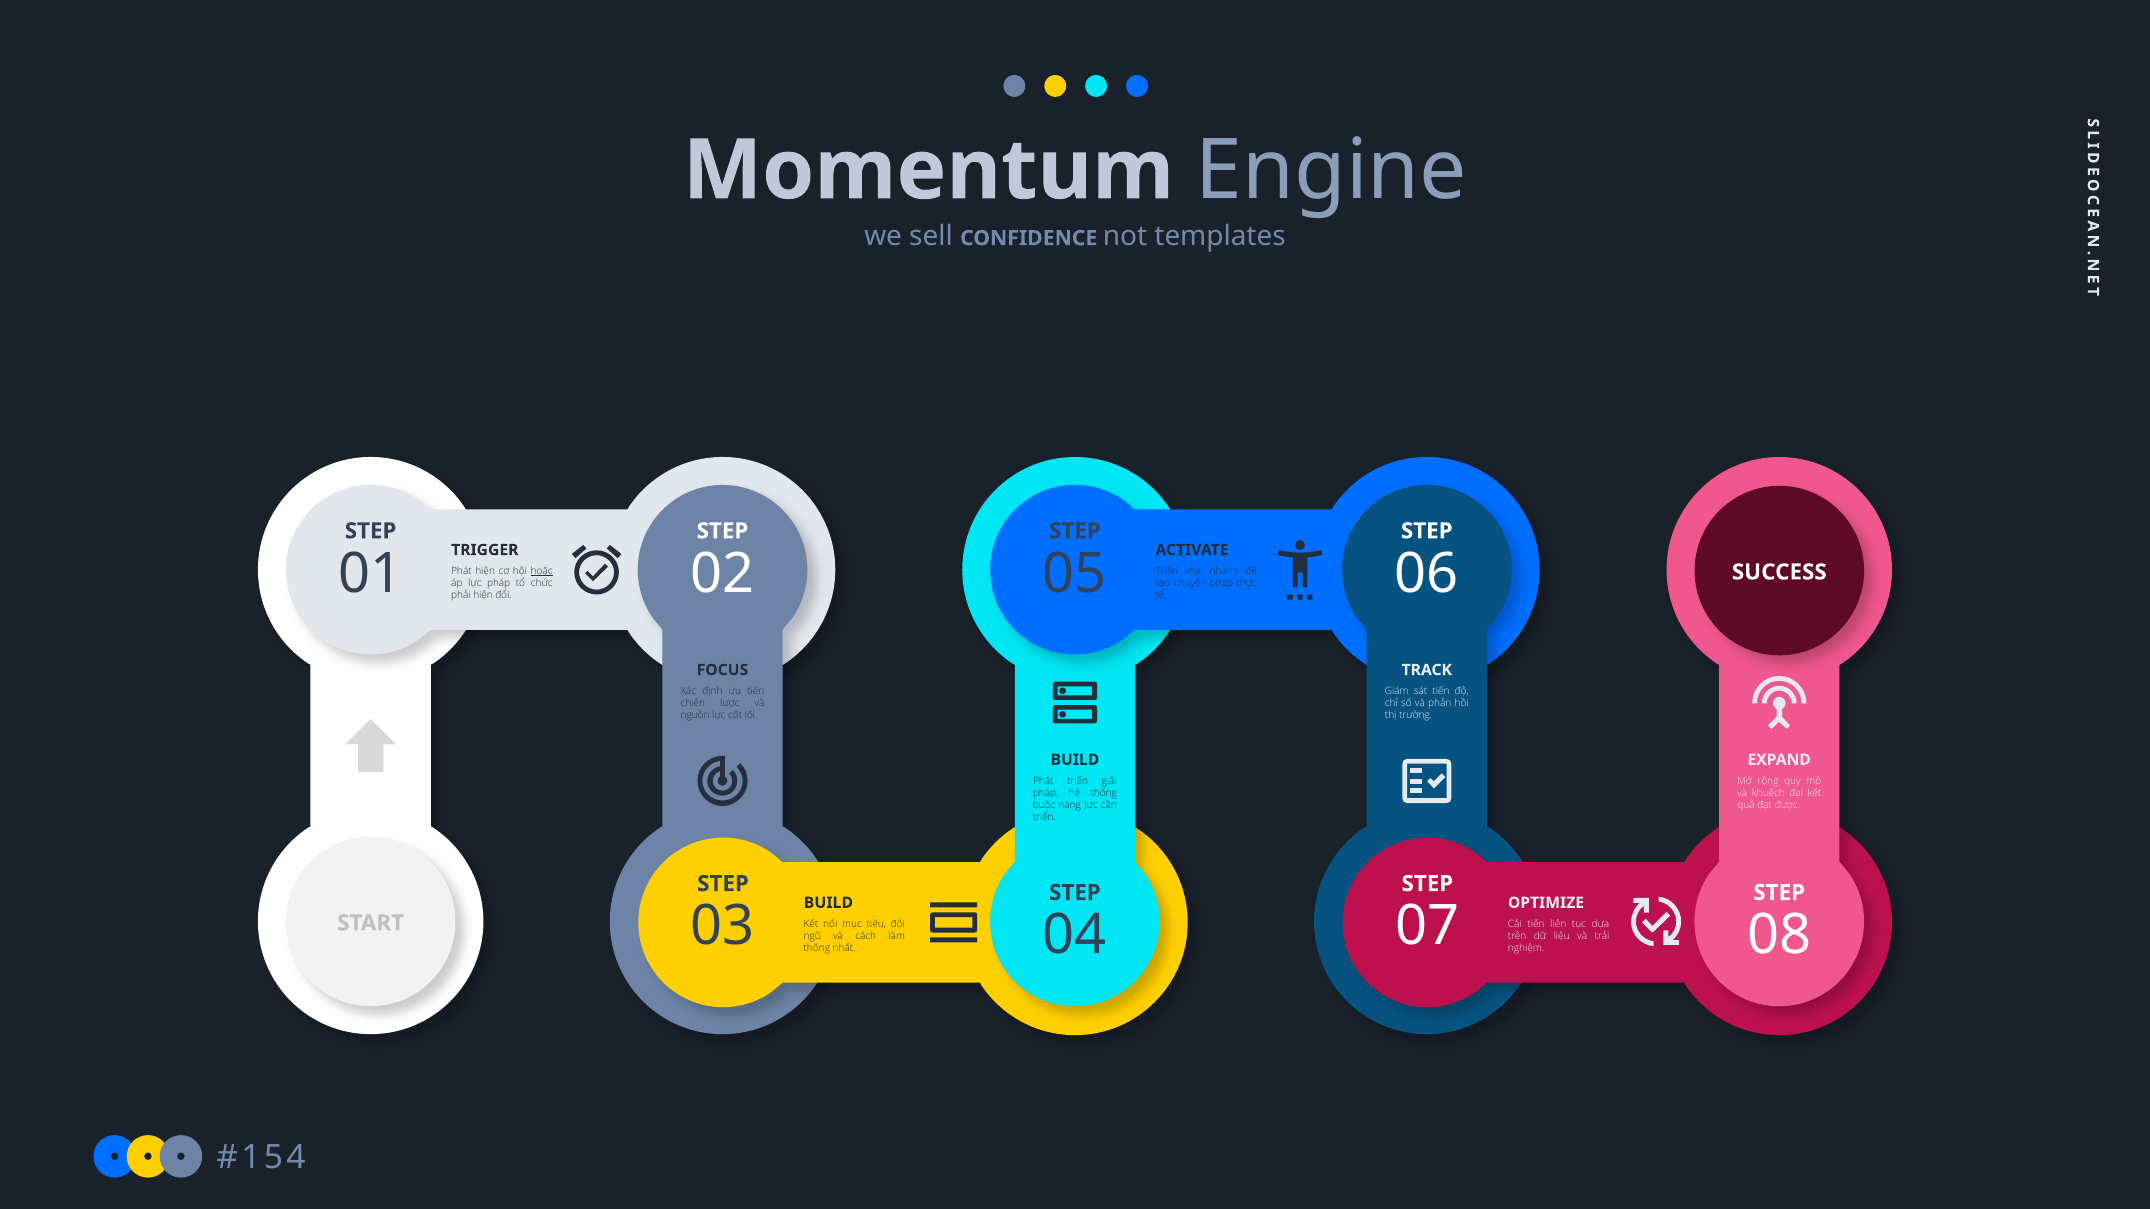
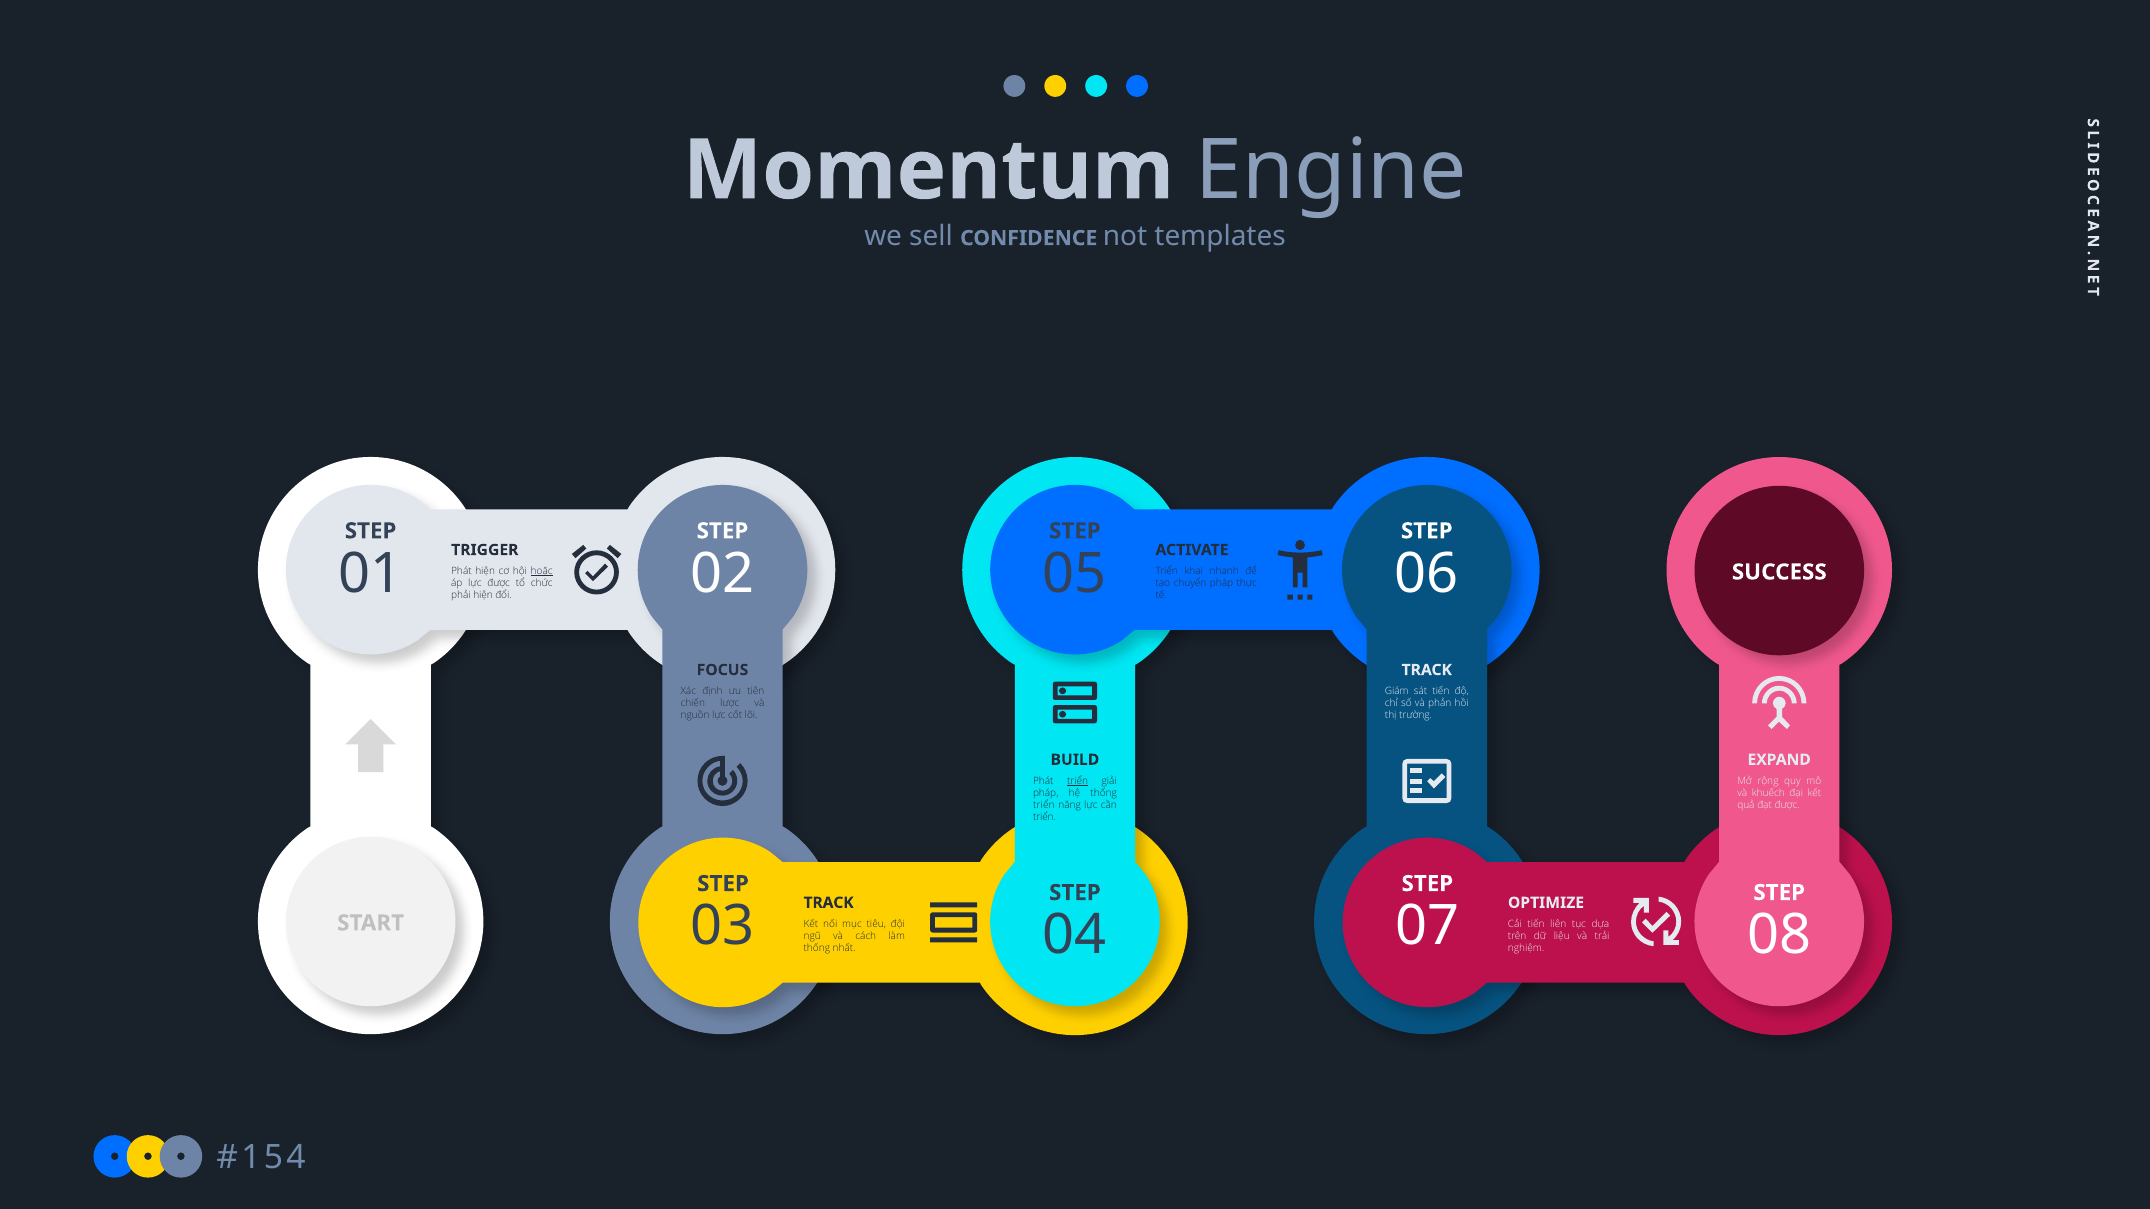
lực pháp: pháp -> được (499, 583)
triển underline: none -> present (1078, 781)
buộc: buộc -> triển (1044, 805)
BUILD: BUILD -> TRACK (829, 903)
